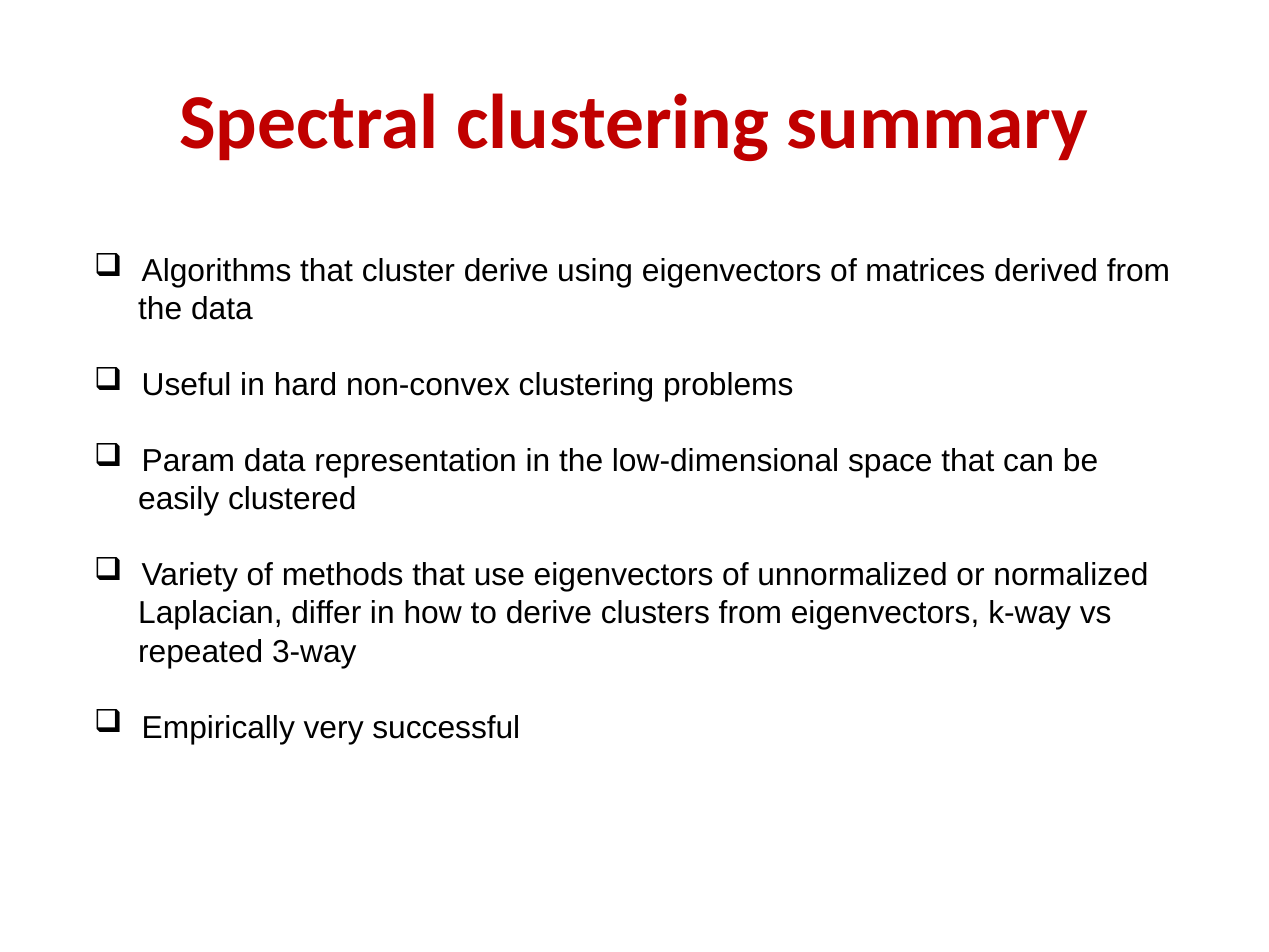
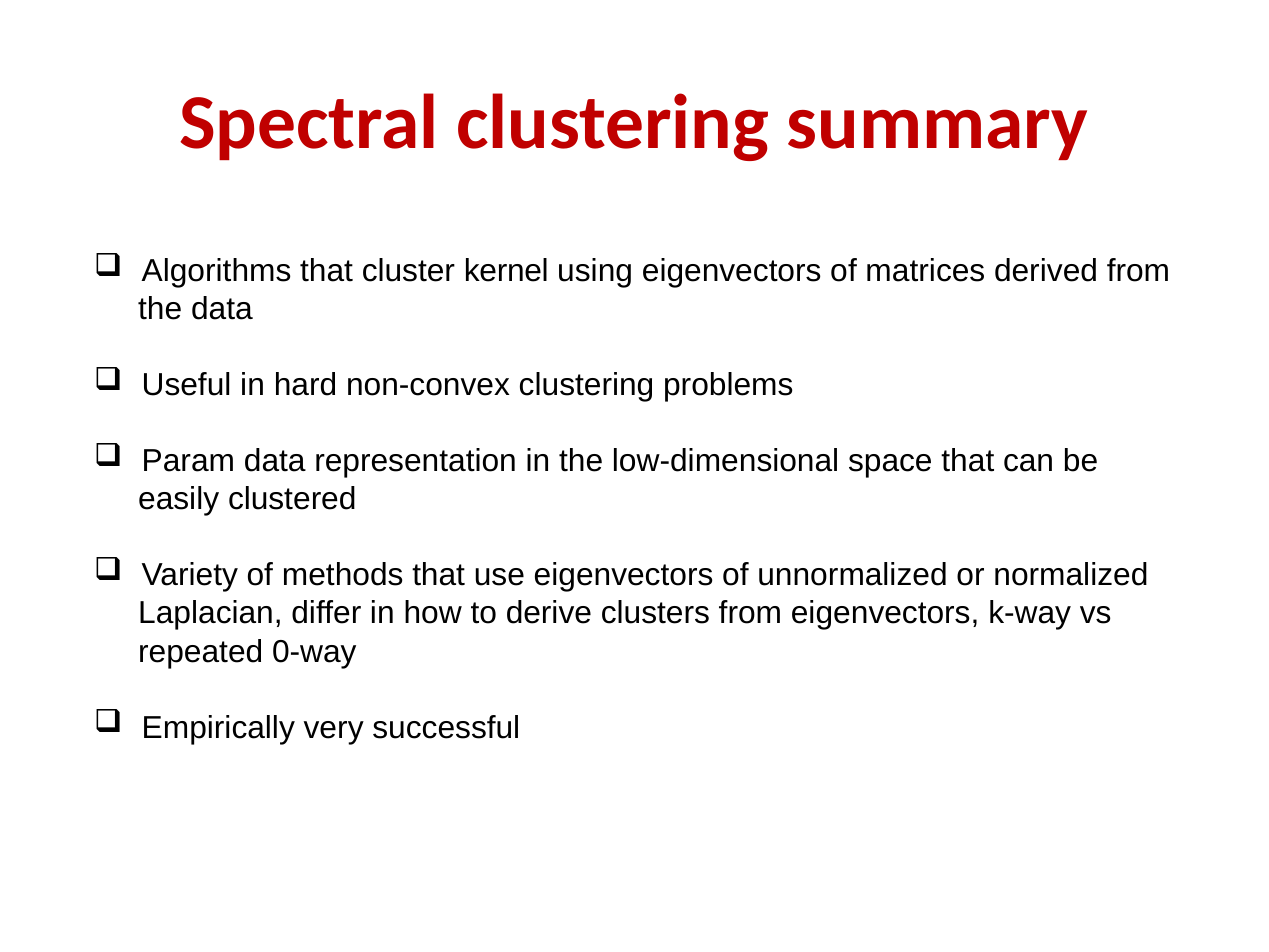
cluster derive: derive -> kernel (506, 271)
3-way: 3-way -> 0-way (314, 651)
